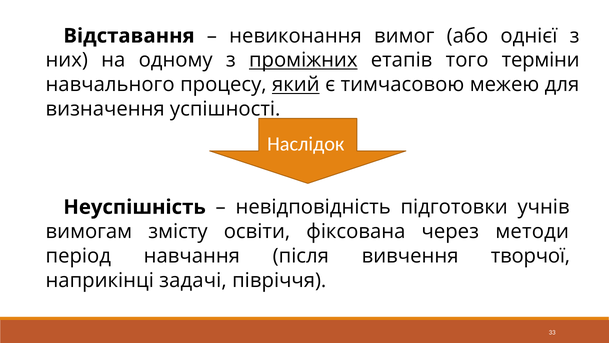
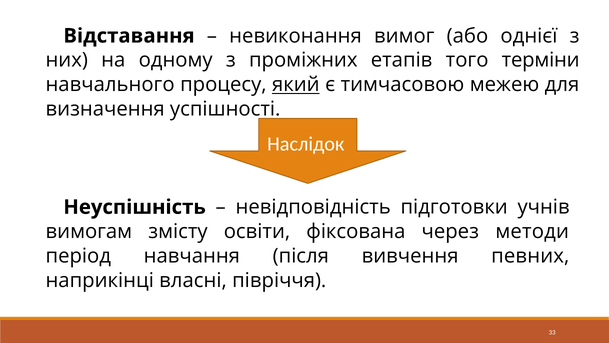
проміжних underline: present -> none (303, 60)
творчої: творчої -> певних (530, 256)
задачі: задачі -> власні (193, 280)
